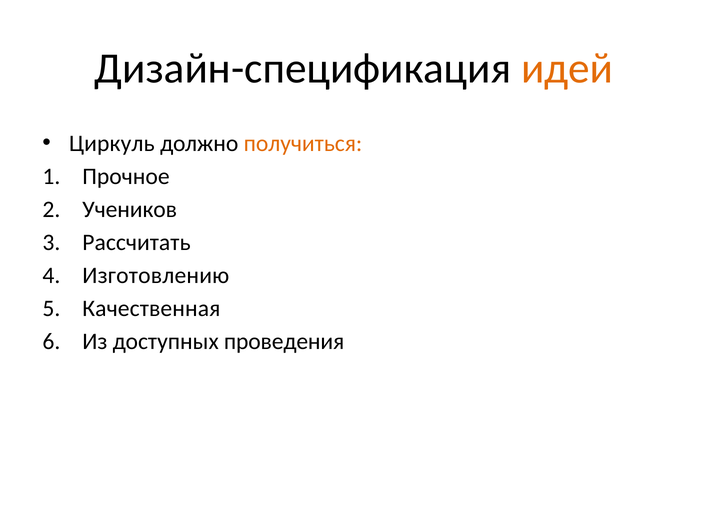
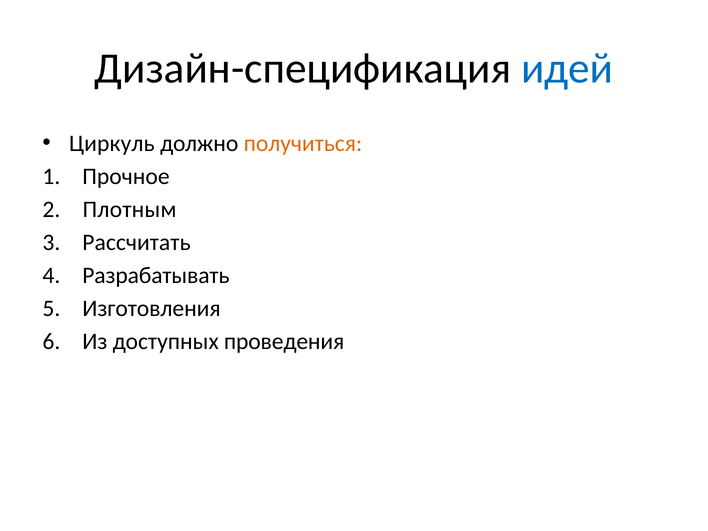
идей colour: orange -> blue (567, 69)
Учеников: Учеников -> Плотным (130, 209)
Изготовлению: Изготовлению -> Разрабатывать (156, 275)
Качественная: Качественная -> Изготовления (151, 308)
